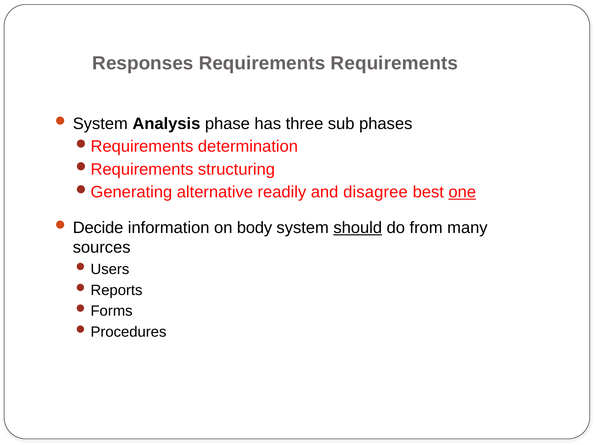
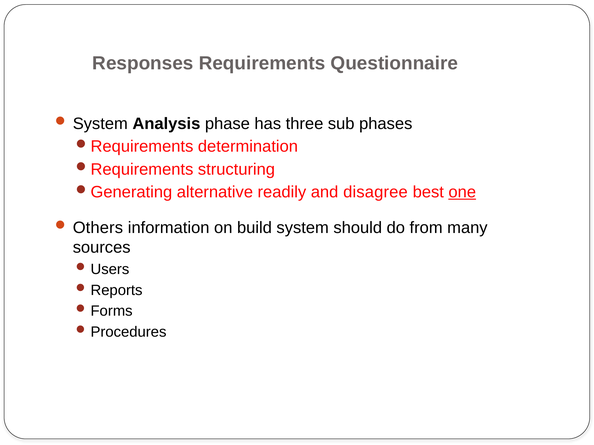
Requirements Requirements: Requirements -> Questionnaire (394, 63)
Decide: Decide -> Others (98, 228)
body: body -> build (254, 228)
should underline: present -> none (358, 228)
